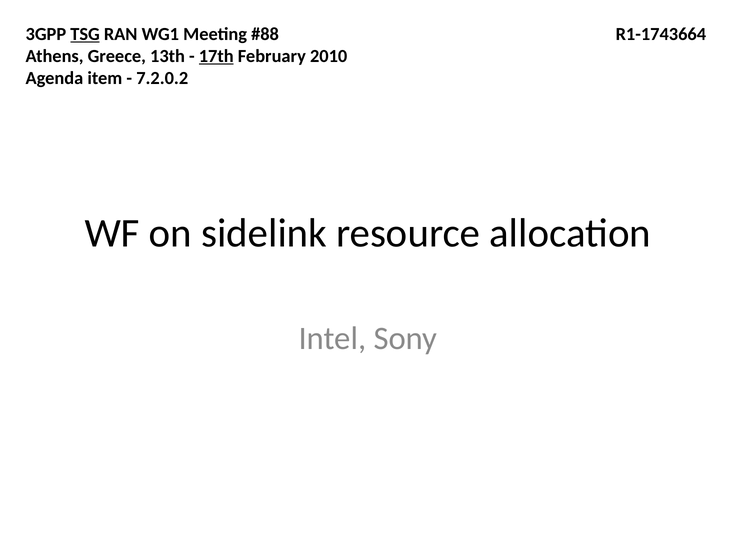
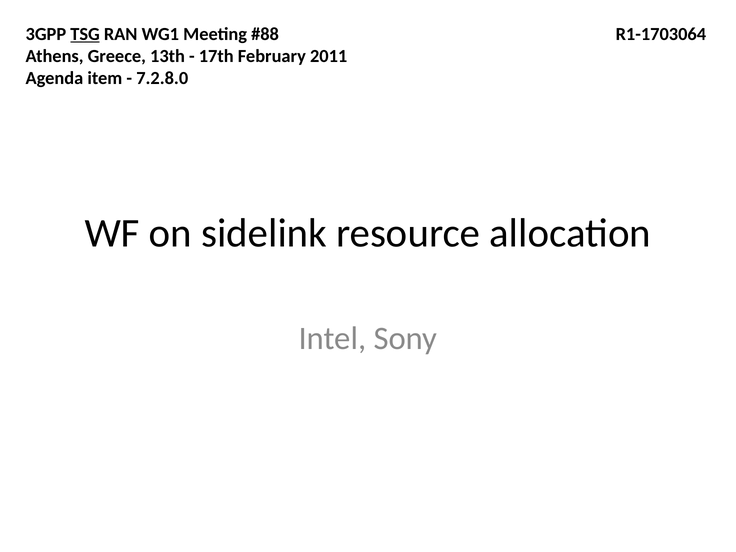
R1-1743664: R1-1743664 -> R1-1703064 (661, 34)
17th underline: present -> none (216, 56)
2010: 2010 -> 2011 (329, 56)
7.2.0.2: 7.2.0.2 -> 7.2.8.0 (162, 78)
